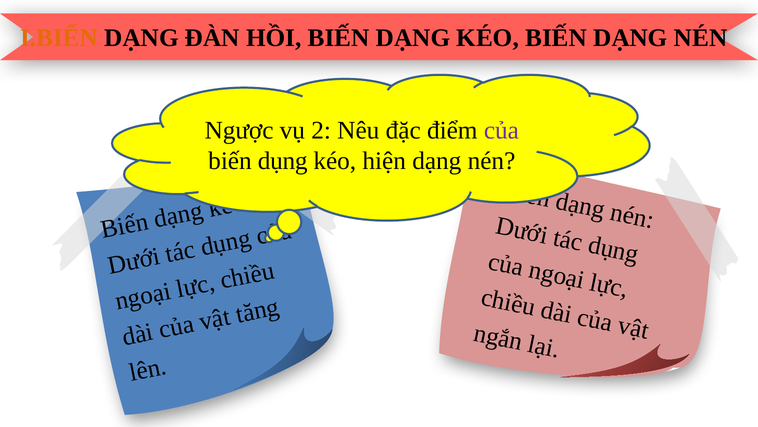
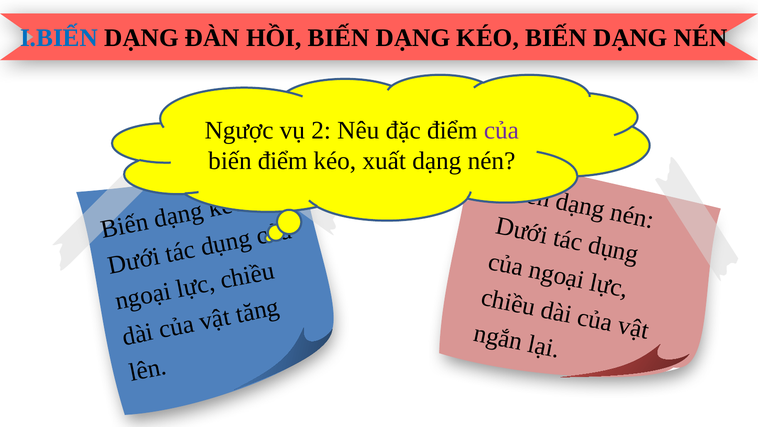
I.BIẾN colour: orange -> blue (59, 38)
biến dụng: dụng -> điểm (283, 161)
hiện: hiện -> xuất (384, 161)
